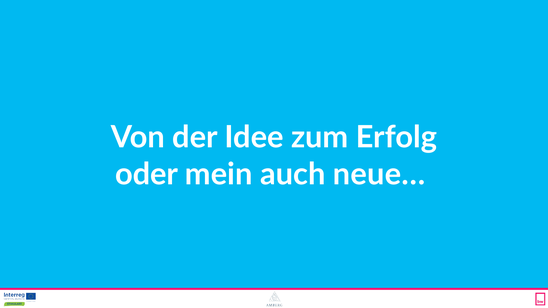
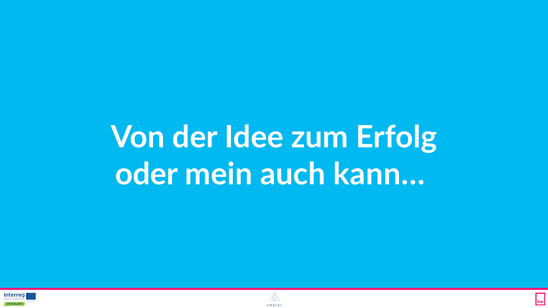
neue…: neue… -> kann… (379, 174)
